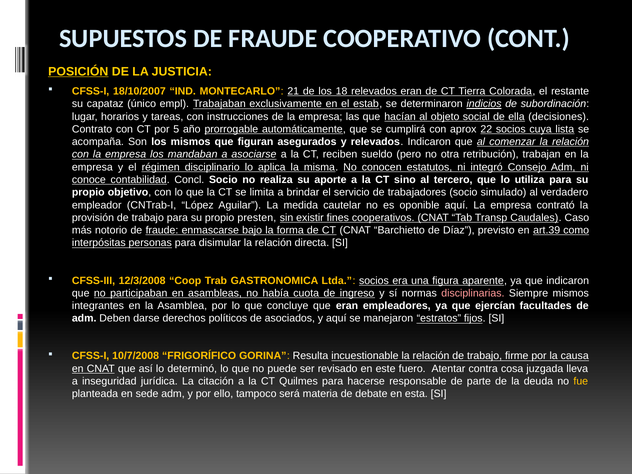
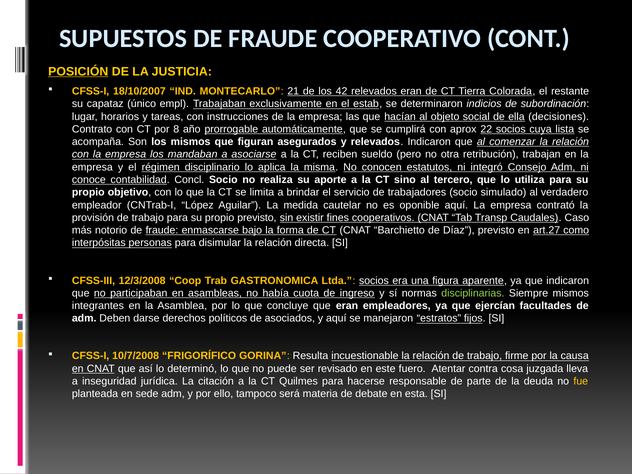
18: 18 -> 42 (342, 91)
indicios underline: present -> none (484, 104)
5: 5 -> 8 (176, 129)
propio presten: presten -> previsto (257, 218)
art.39: art.39 -> art.27 (547, 230)
disciplinarias colour: pink -> light green (473, 293)
